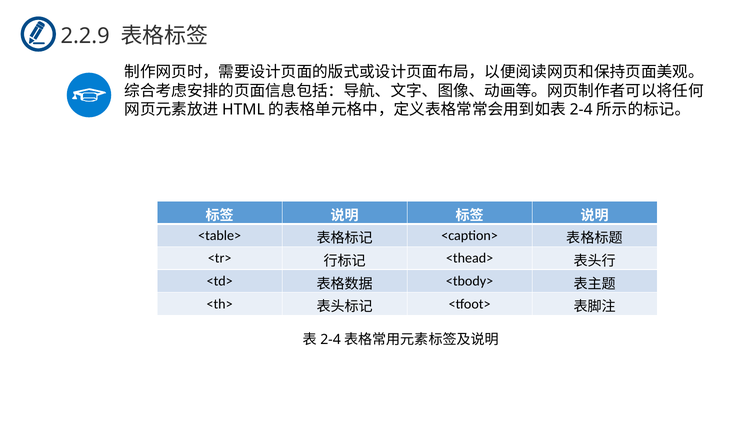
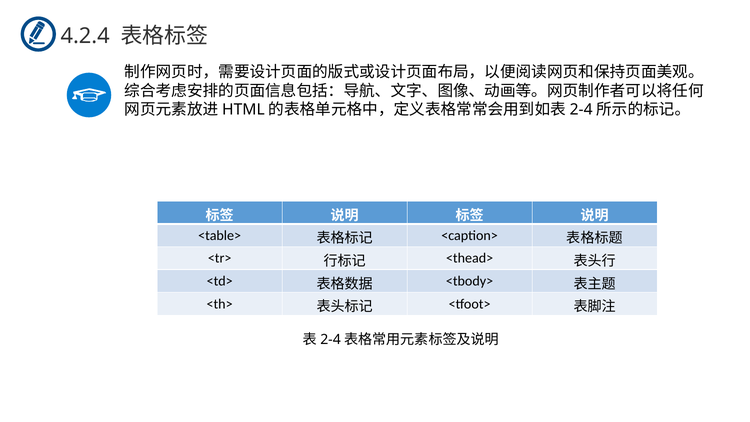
2.2.9: 2.2.9 -> 4.2.4 (85, 36)
